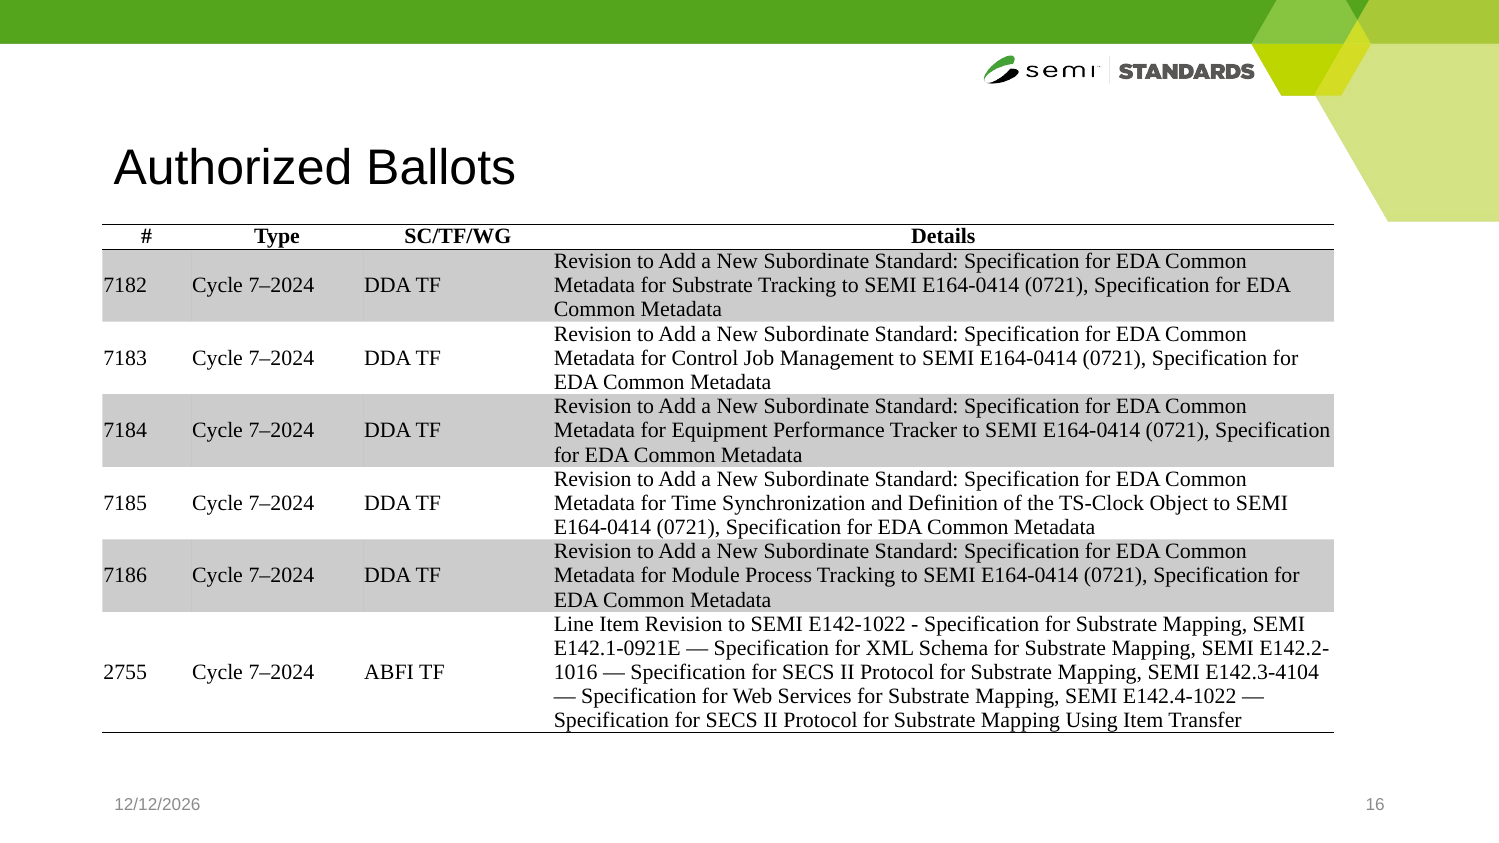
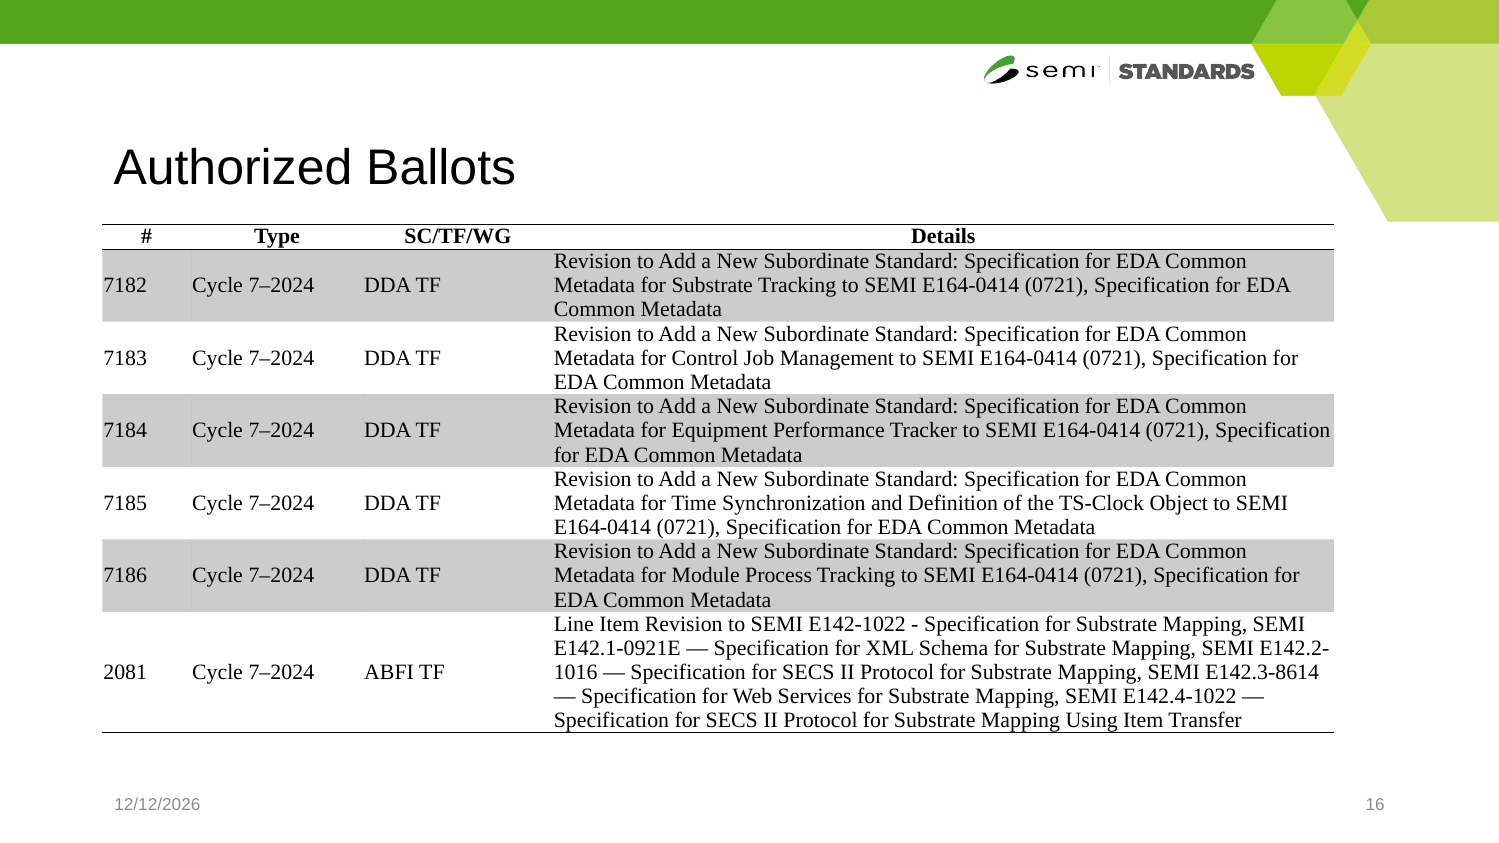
2755: 2755 -> 2081 (125, 673)
E142.3-4104: E142.3-4104 -> E142.3-8614 (1262, 673)
